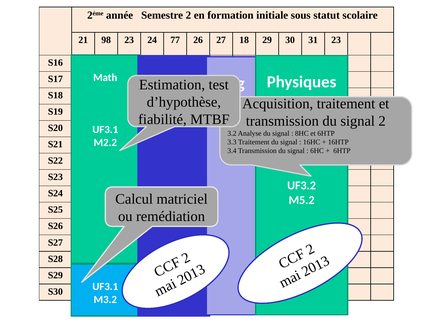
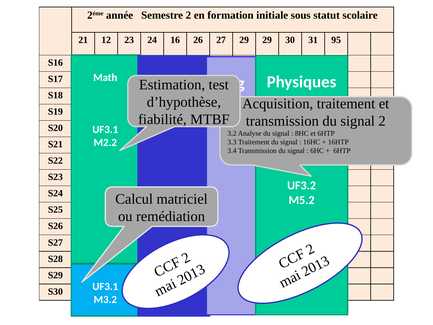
98: 98 -> 12 (106, 40)
77: 77 -> 16 (175, 40)
27 18: 18 -> 29 (244, 40)
31 23: 23 -> 95 (336, 40)
